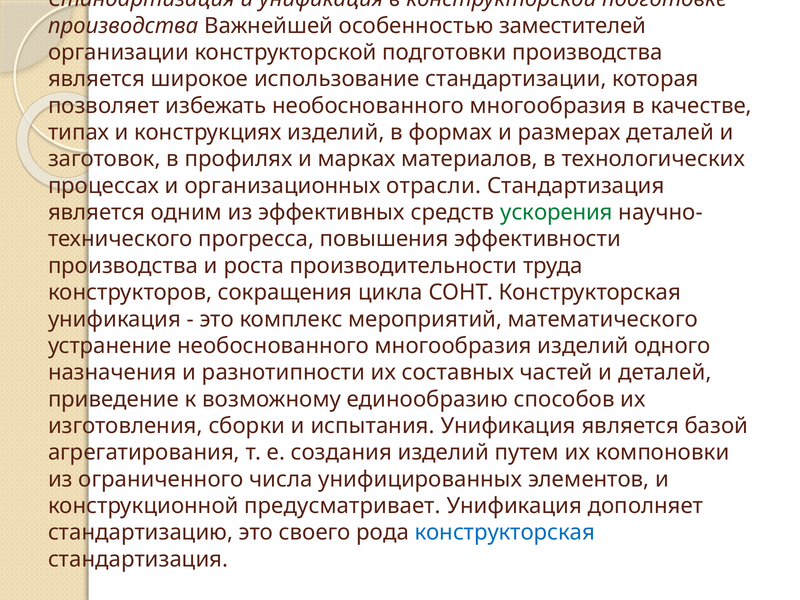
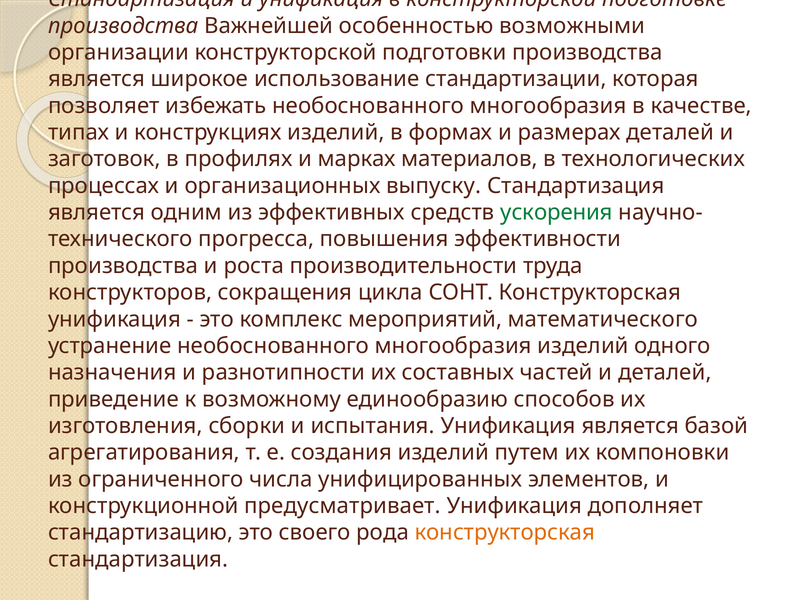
заместителей: заместителей -> возможными (572, 26)
отрасли: отрасли -> выпуску (434, 186)
конструкторская colour: blue -> orange (505, 533)
